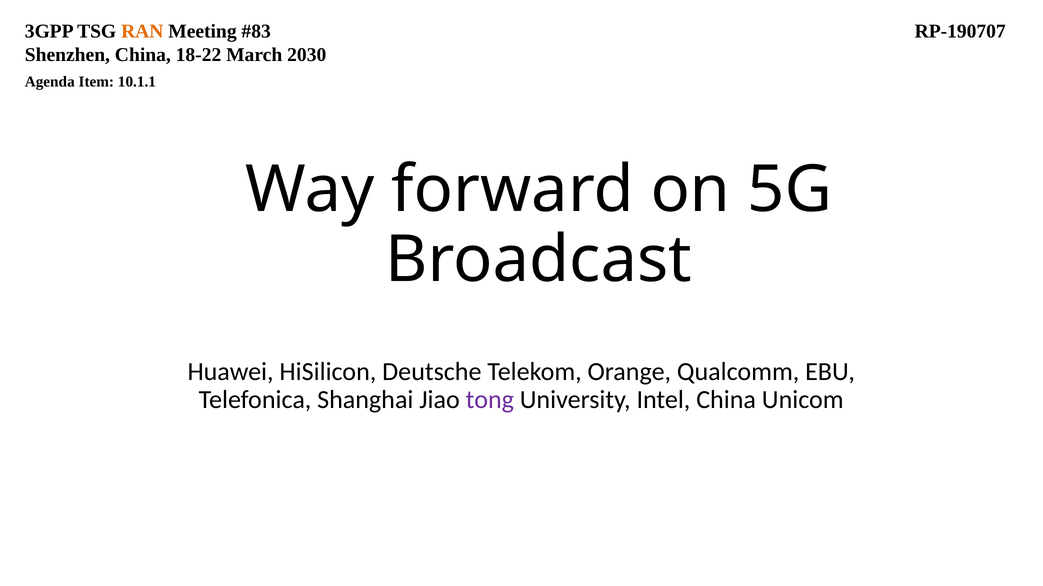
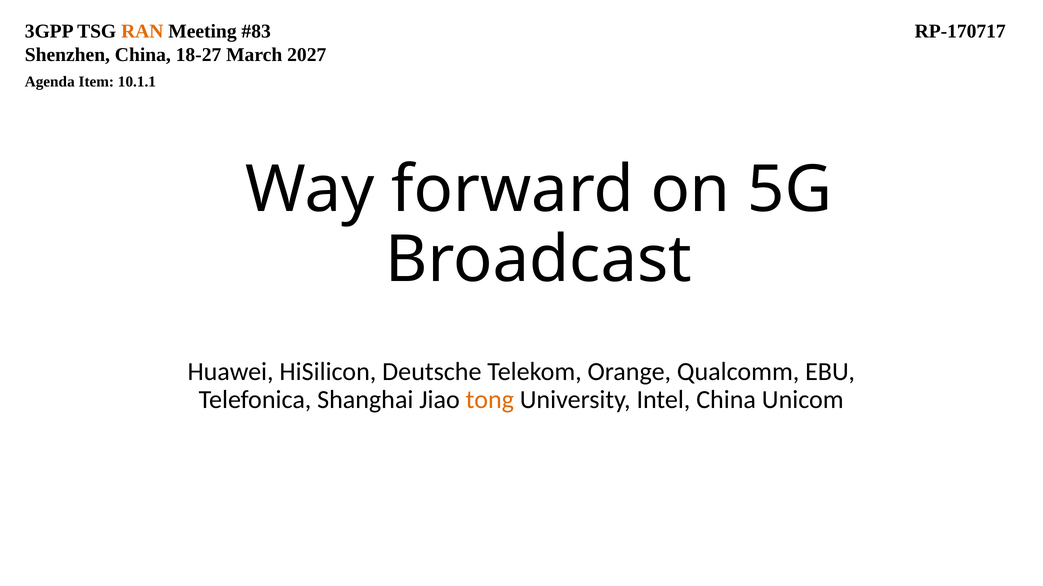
RP-190707: RP-190707 -> RP-170717 (960, 31)
18-22: 18-22 -> 18-27 (199, 55)
2030: 2030 -> 2027 (307, 55)
tong colour: purple -> orange (490, 400)
